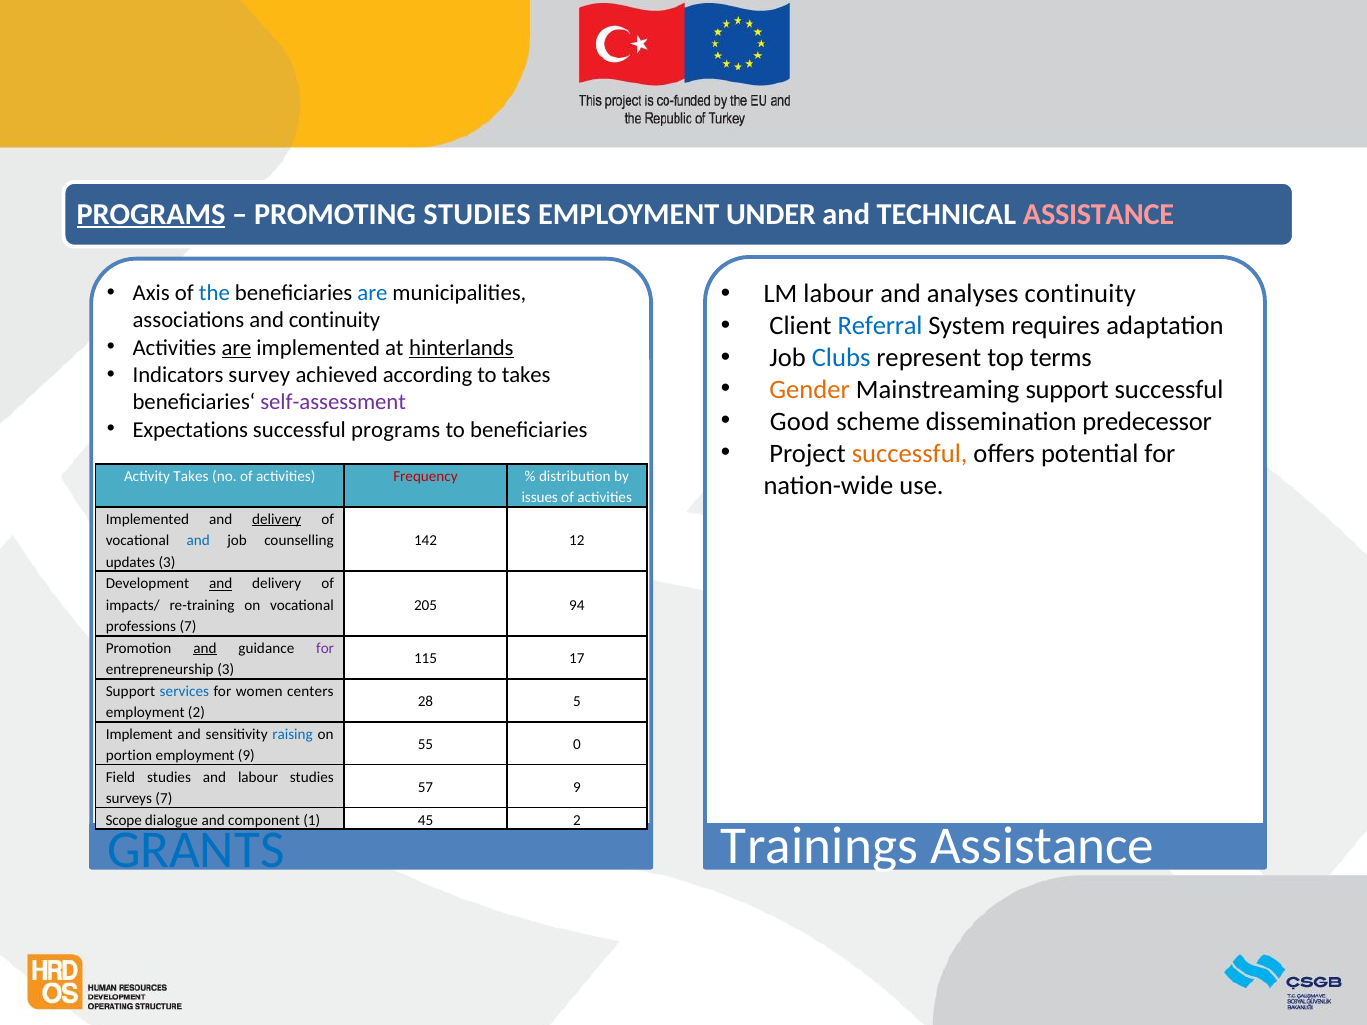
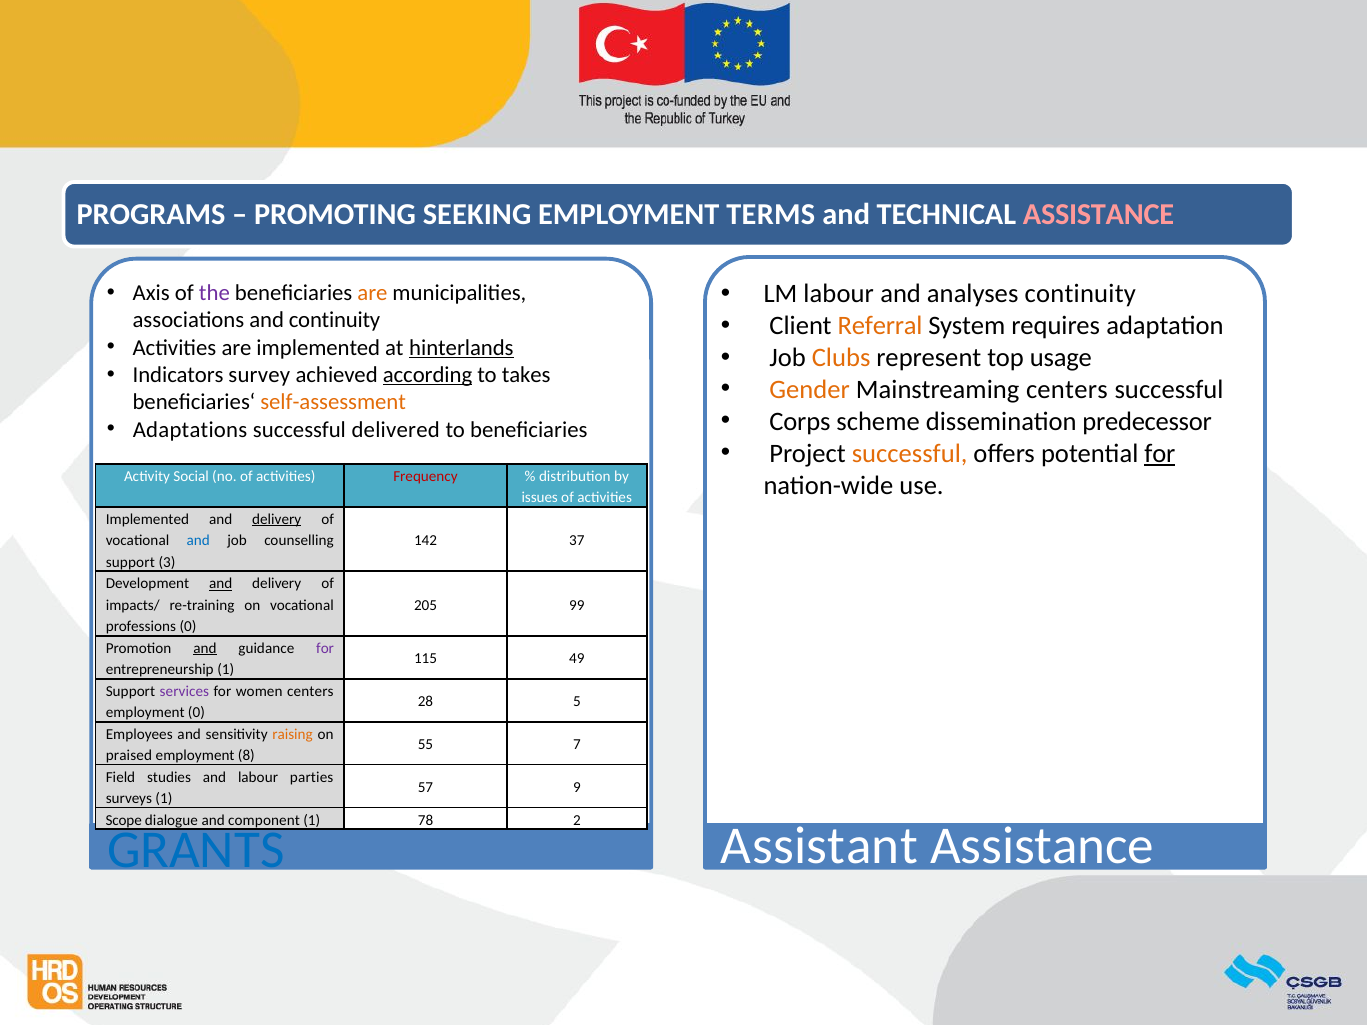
PROGRAMS underline: present -> none (151, 214)
PROMOTING STUDIES: STUDIES -> SEEKING (477, 214)
UNDER: UNDER -> TERMS (771, 214)
the colour: blue -> purple (214, 293)
are colour: blue -> orange (372, 293)
Referral colour: blue -> orange (880, 326)
are underline: present -> none (236, 348)
Clubs colour: blue -> orange (841, 358)
terms: terms -> usage (1061, 358)
according underline: none -> present (428, 375)
Mainstreaming support: support -> centers (1067, 390)
self-assessment colour: purple -> orange (333, 402)
Good: Good -> Corps (800, 422)
Expectations: Expectations -> Adaptations (190, 430)
successful programs: programs -> delivered (396, 430)
for underline: none -> present (1160, 454)
Activity Takes: Takes -> Social (191, 476)
12: 12 -> 37 (577, 541)
updates: updates -> support (130, 562)
94: 94 -> 99 (577, 605)
professions 7: 7 -> 0 (188, 627)
17: 17 -> 49 (577, 659)
entrepreneurship 3: 3 -> 1 (226, 670)
services colour: blue -> purple (184, 691)
employment 2: 2 -> 0 (196, 713)
Implement: Implement -> Employees (139, 734)
raising colour: blue -> orange (293, 734)
0: 0 -> 7 (577, 745)
portion: portion -> praised (129, 756)
employment 9: 9 -> 8 (246, 756)
labour studies: studies -> parties (312, 777)
surveys 7: 7 -> 1 (164, 799)
45: 45 -> 78 (426, 820)
Trainings: Trainings -> Assistant (819, 846)
